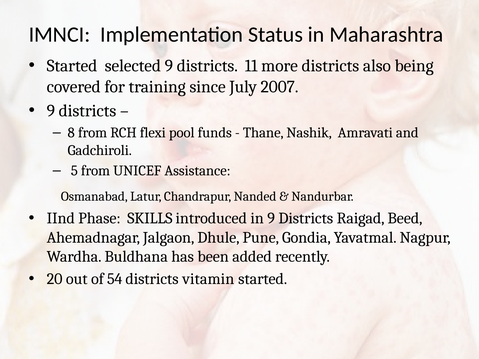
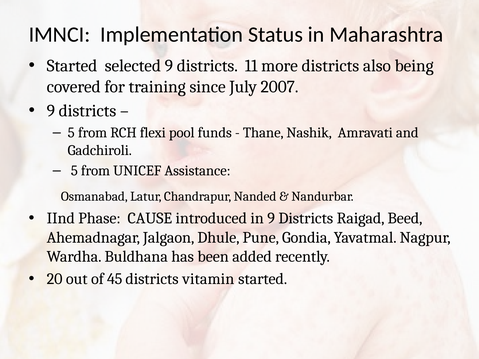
8: 8 -> 5 (71, 133)
SKILLS: SKILLS -> CAUSE (150, 219)
54: 54 -> 45 (115, 279)
